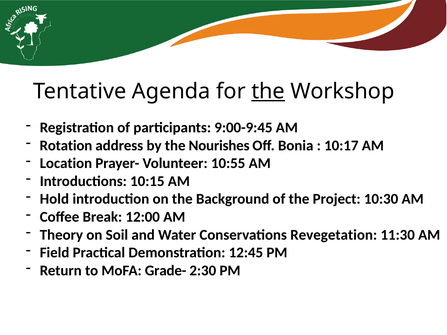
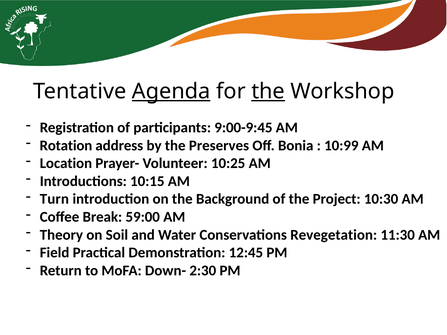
Agenda underline: none -> present (171, 91)
Nourishes: Nourishes -> Preserves (219, 146)
10:17: 10:17 -> 10:99 (341, 146)
10:55: 10:55 -> 10:25 (228, 163)
Hold: Hold -> Turn (54, 199)
12:00: 12:00 -> 59:00 (143, 217)
Grade-: Grade- -> Down- (166, 271)
